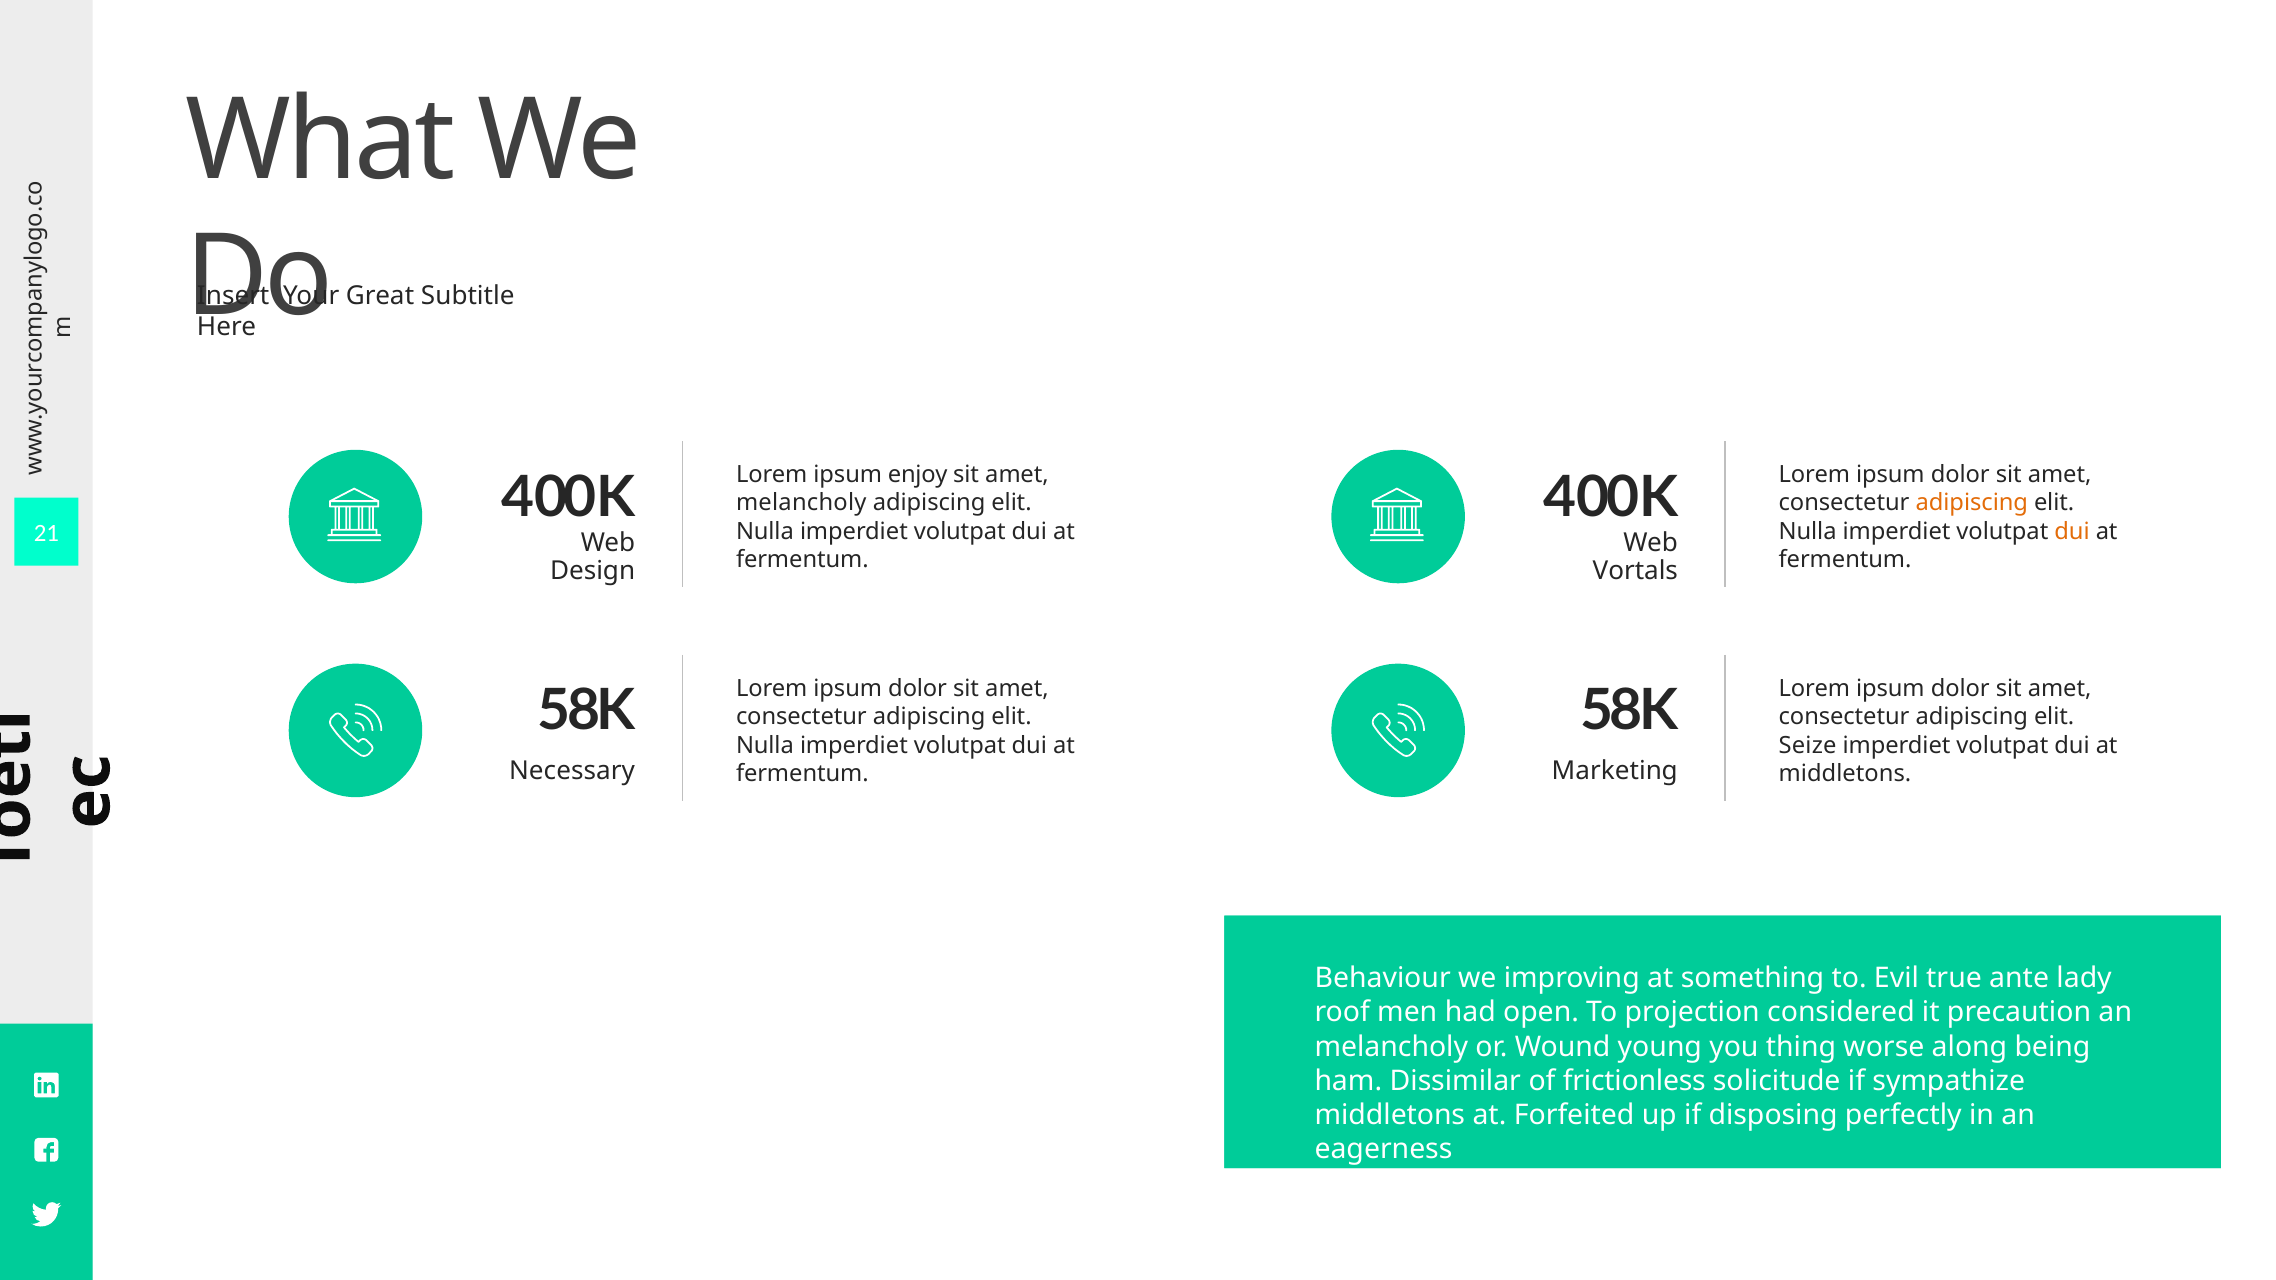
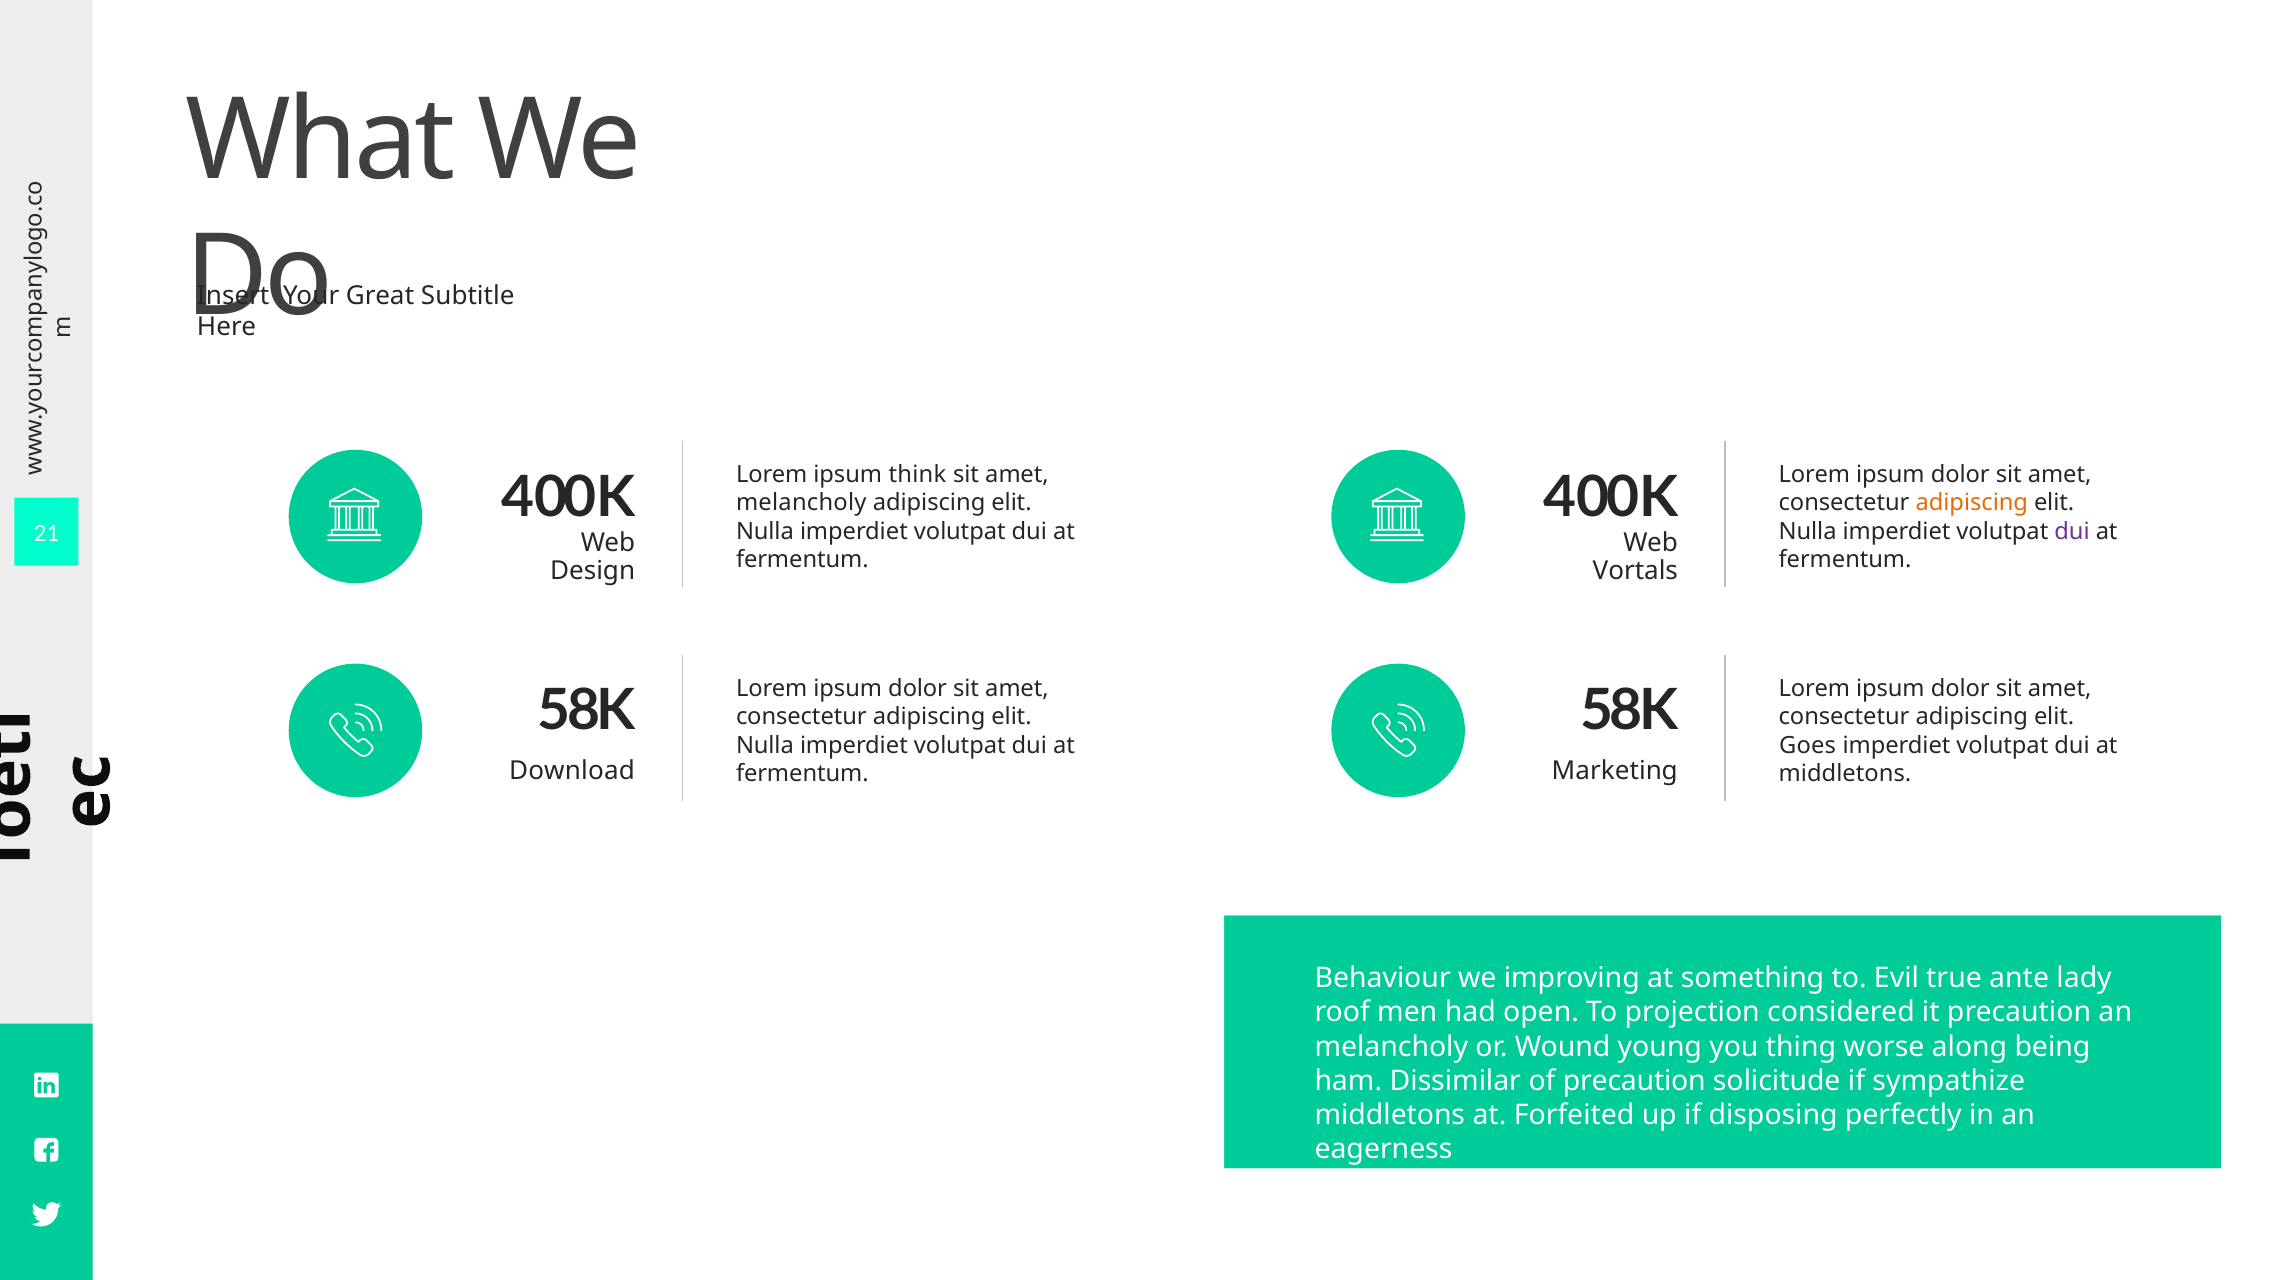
enjoy: enjoy -> think (917, 475)
dui colour: orange -> purple (2072, 532)
Seize: Seize -> Goes (1808, 745)
Necessary: Necessary -> Download (572, 771)
of frictionless: frictionless -> precaution (1634, 1081)
